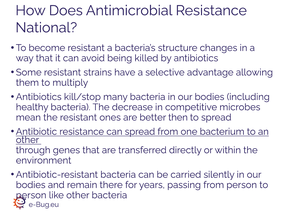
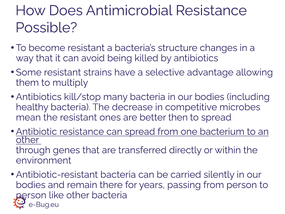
National: National -> Possible (46, 28)
